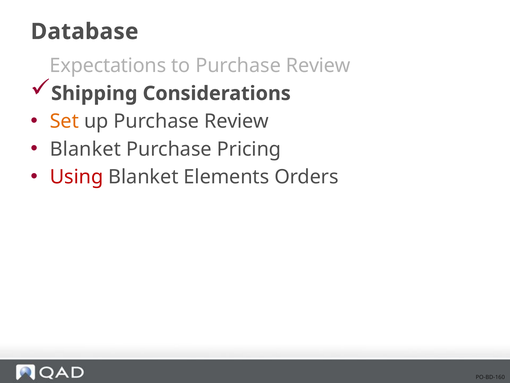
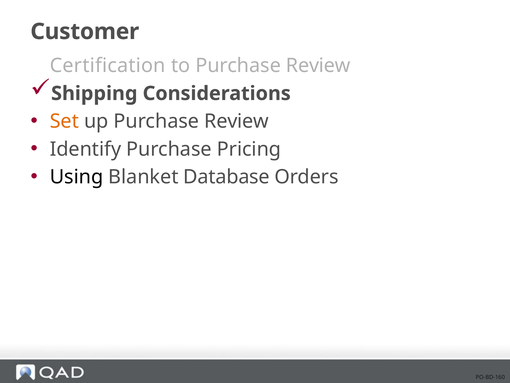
Database: Database -> Customer (85, 32)
Expectations: Expectations -> Certification (108, 66)
Blanket: Blanket -> Identify (85, 149)
Using colour: red -> black (76, 177)
Elements: Elements -> Database (227, 177)
